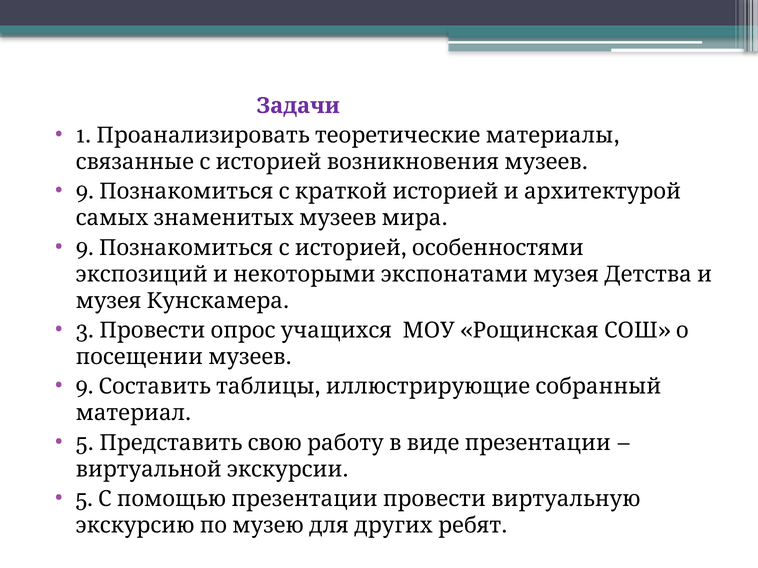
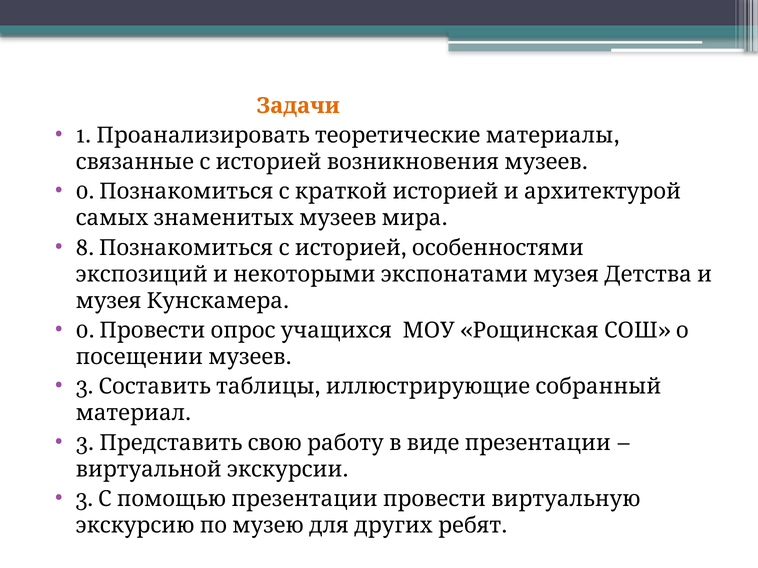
Задачи colour: purple -> orange (298, 106)
9: 9 -> 0 (85, 192)
9: 9 -> 8 (85, 248)
3: 3 -> 0 (85, 331)
9: 9 -> 3 (85, 387)
5: 5 -> 3 (85, 443)
5: 5 -> 3 (84, 499)
